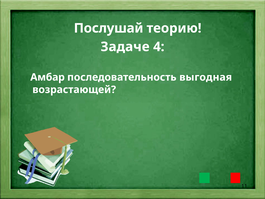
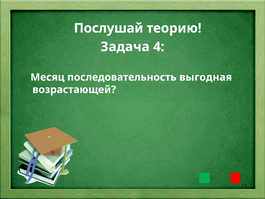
Задаче: Задаче -> Задача (125, 47)
Амбар: Амбар -> Месяц (47, 77)
